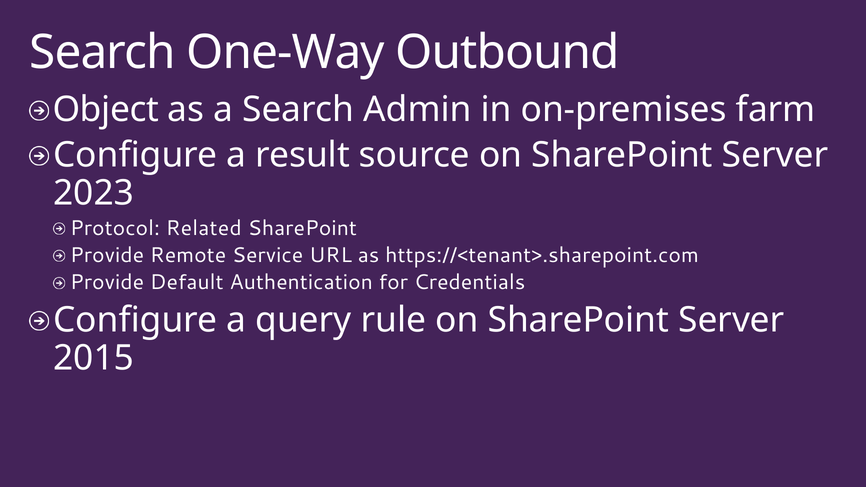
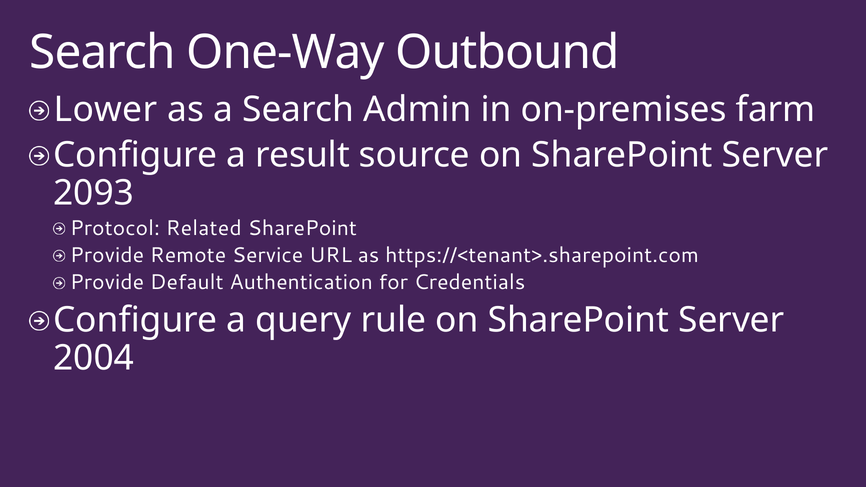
Object: Object -> Lower (105, 110)
2023: 2023 -> 2093 (94, 193)
2015: 2015 -> 2004 (94, 358)
